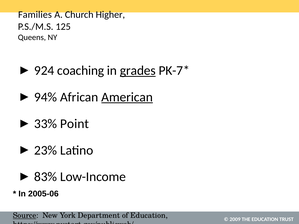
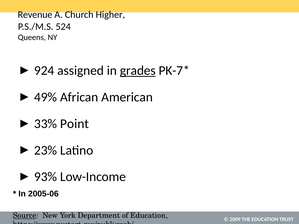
Families: Families -> Revenue (35, 15)
125: 125 -> 524 (63, 27)
coaching: coaching -> assigned (81, 71)
94%: 94% -> 49% (46, 97)
American underline: present -> none (127, 97)
83%: 83% -> 93% (46, 177)
